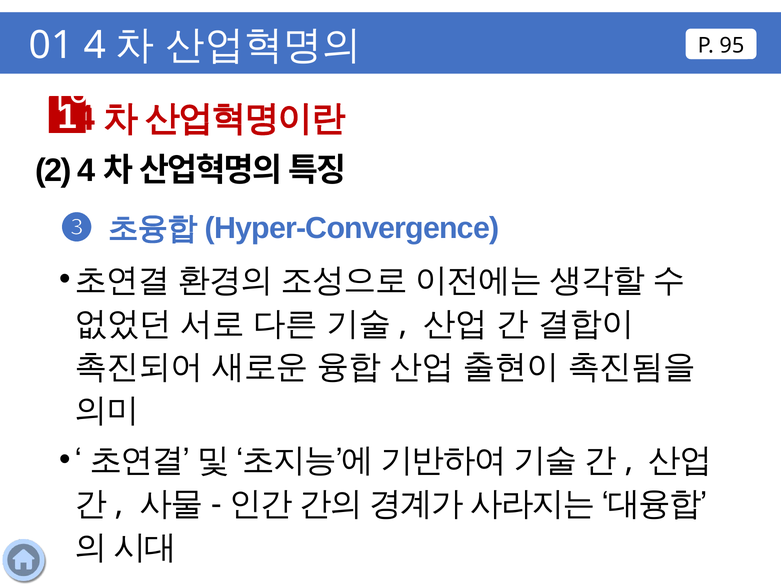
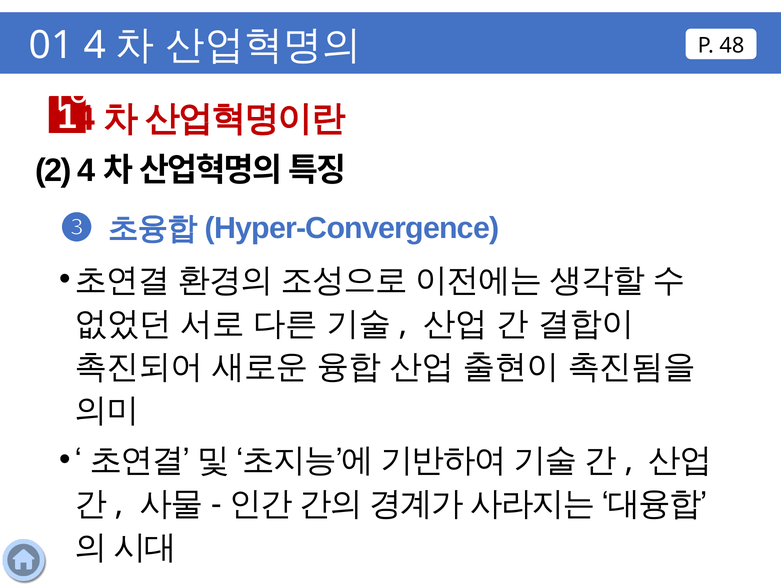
95: 95 -> 48 (732, 45)
